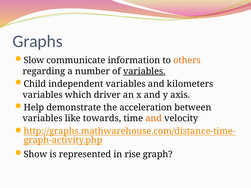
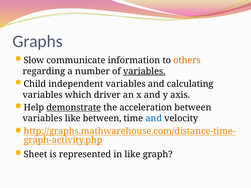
kilometers: kilometers -> calculating (190, 84)
demonstrate underline: none -> present (74, 108)
like towards: towards -> between (102, 119)
and colour: orange -> blue (154, 119)
Show: Show -> Sheet (35, 155)
in rise: rise -> like (132, 155)
